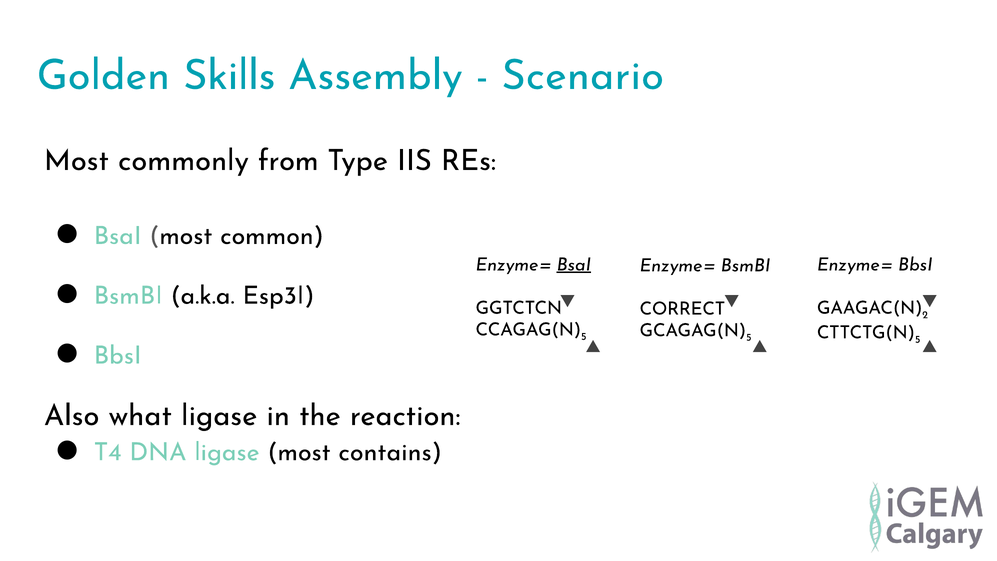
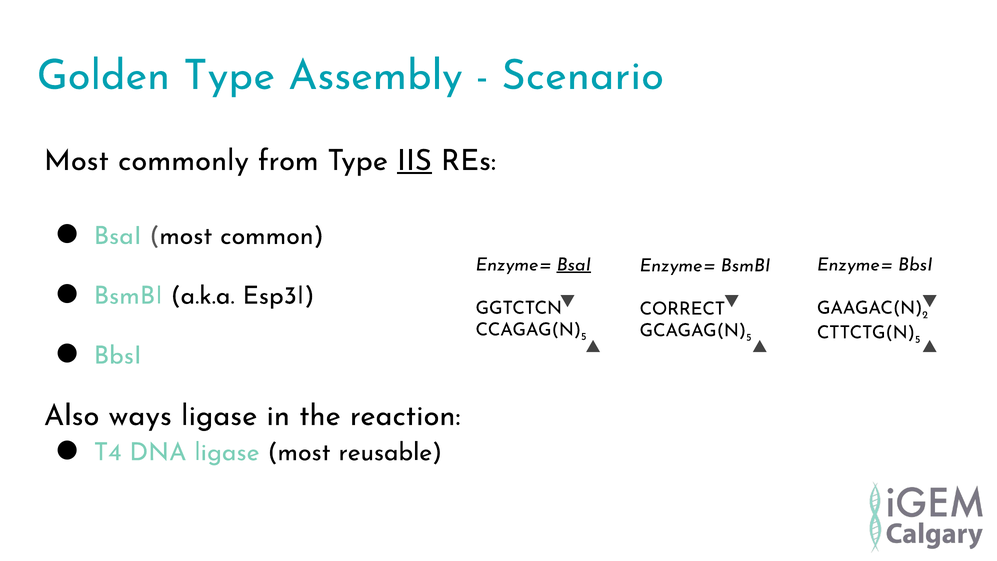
Golden Skills: Skills -> Type (229, 75)
IIS underline: none -> present (414, 160)
what: what -> ways (140, 415)
contains: contains -> reusable (390, 452)
